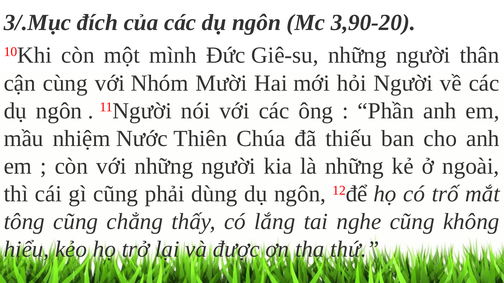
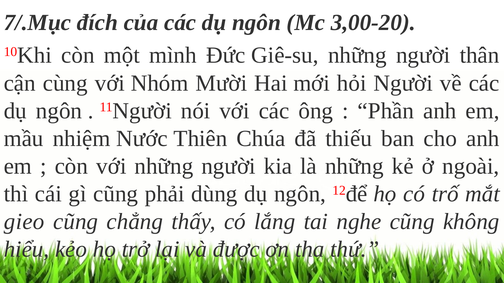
3/.Mục: 3/.Mục -> 7/.Mục (37, 22)
3,90-20: 3,90-20 -> 3,00-20 (373, 22)
tông: tông -> gieo (24, 222)
